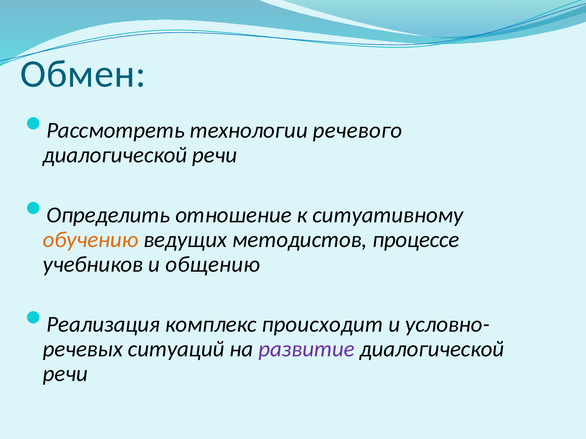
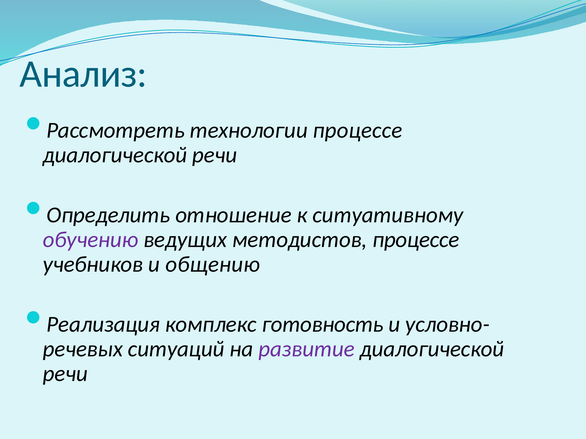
Обмен: Обмен -> Анализ (83, 74)
технологии речевого: речевого -> процессе (358, 130)
обучению colour: orange -> purple (91, 240)
происходит: происходит -> готовность (323, 325)
